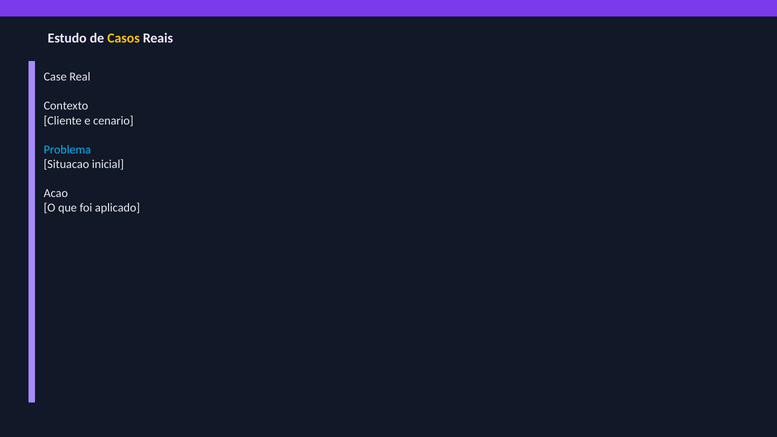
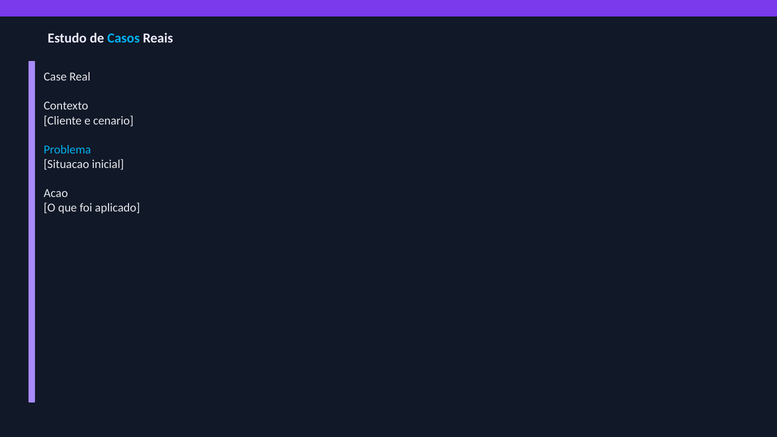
Casos colour: yellow -> light blue (124, 38)
